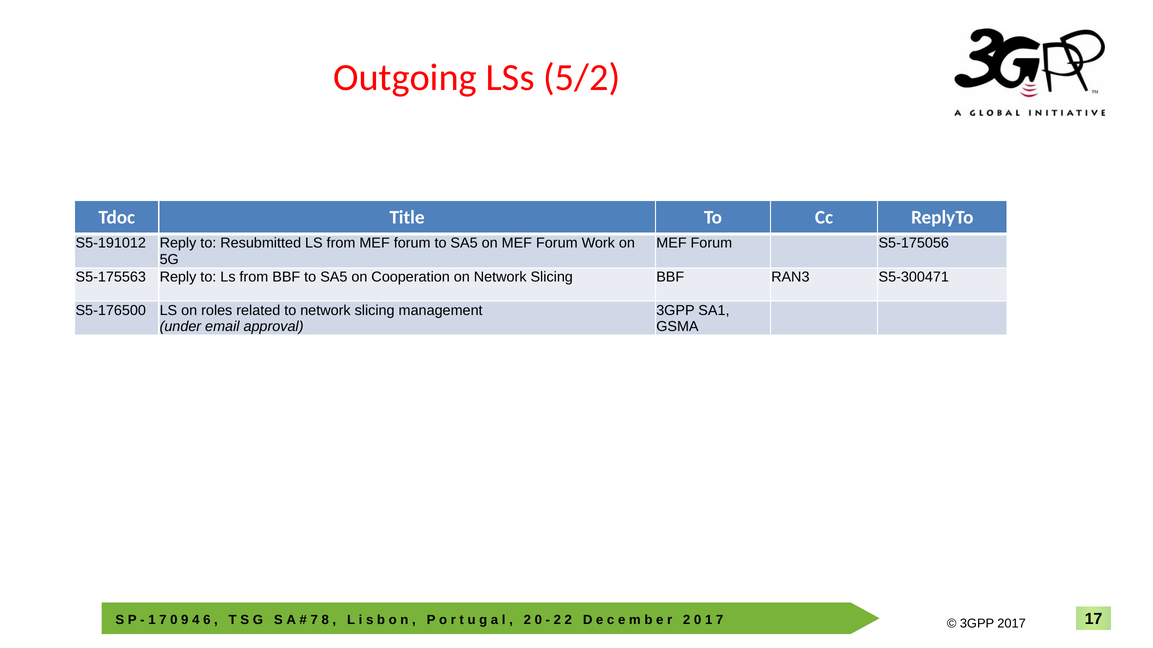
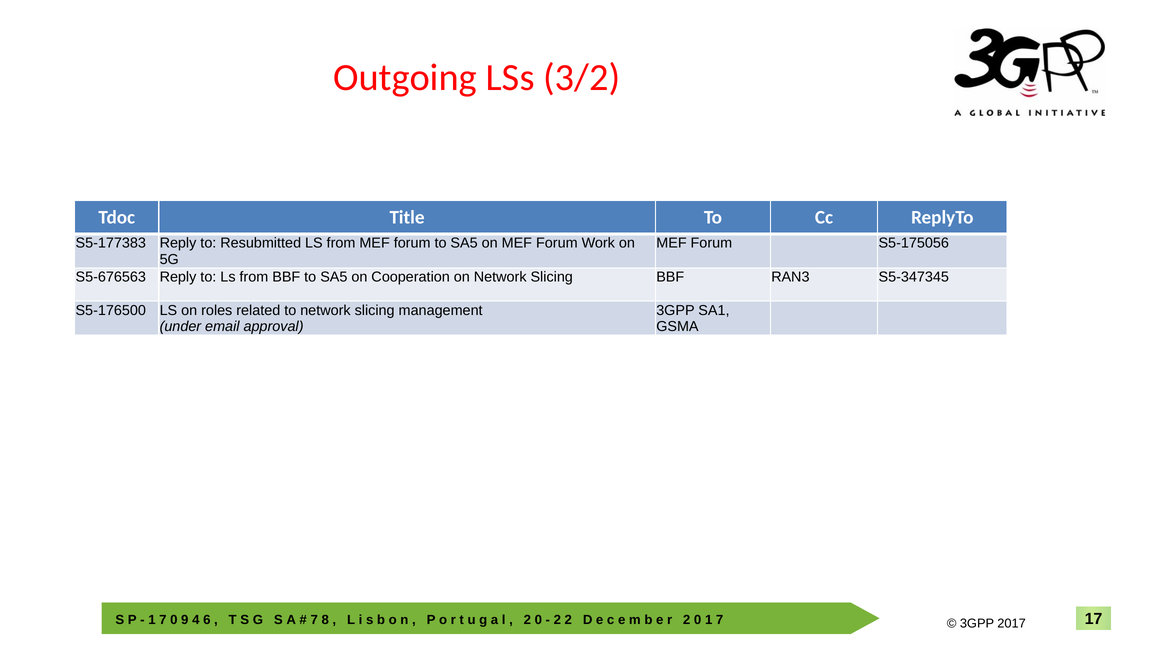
5/2: 5/2 -> 3/2 (582, 78)
S5-191012: S5-191012 -> S5-177383 (111, 243)
S5-175563: S5-175563 -> S5-676563 (111, 277)
S5-300471: S5-300471 -> S5-347345 (914, 277)
